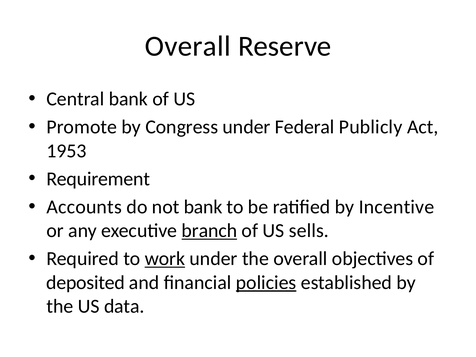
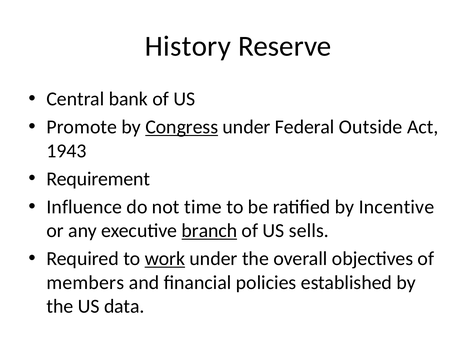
Overall: Overall -> History (188, 46)
Congress underline: none -> present (182, 127)
Publicly: Publicly -> Outside (371, 127)
1953: 1953 -> 1943 (66, 151)
Accounts: Accounts -> Influence (84, 207)
not bank: bank -> time (203, 207)
deposited: deposited -> members (85, 283)
policies underline: present -> none (266, 283)
